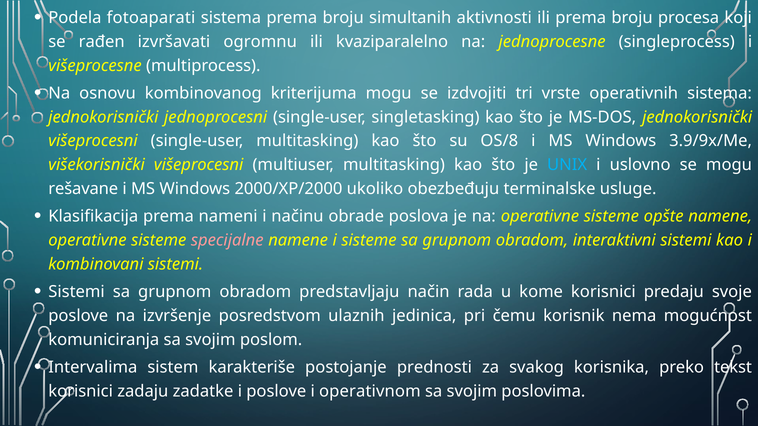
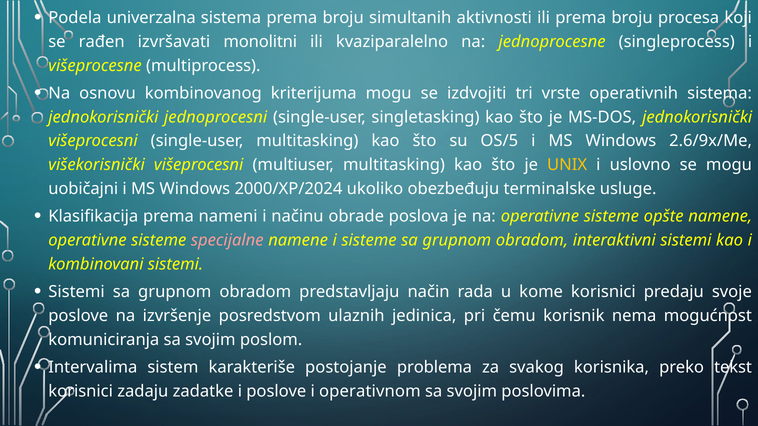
fotoaparati: fotoaparati -> univerzalna (151, 18)
ogromnu: ogromnu -> monolitni (260, 42)
OS/8: OS/8 -> OS/5 (499, 141)
3.9/9x/Me: 3.9/9x/Me -> 2.6/9x/Me (711, 141)
UNIX colour: light blue -> yellow (567, 165)
rešavane: rešavane -> uobičajni (83, 189)
2000/XP/2000: 2000/XP/2000 -> 2000/XP/2024 (288, 189)
prednosti: prednosti -> problema (434, 368)
